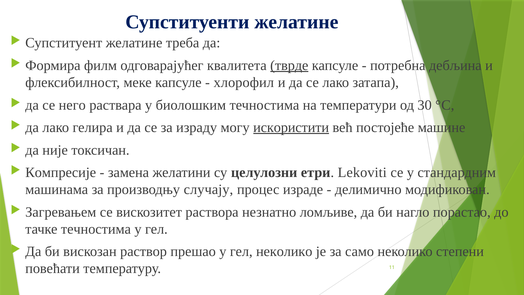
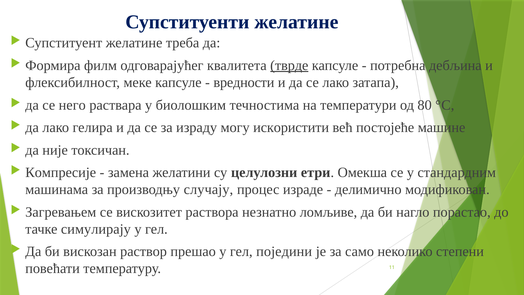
хлорофил: хлорофил -> вредности (244, 82)
30: 30 -> 80 (425, 105)
искористити underline: present -> none (291, 127)
Lekoviti: Lekoviti -> Омекша (362, 172)
тачке течностима: течностима -> симулирају (96, 229)
гел неколико: неколико -> поједини (284, 251)
